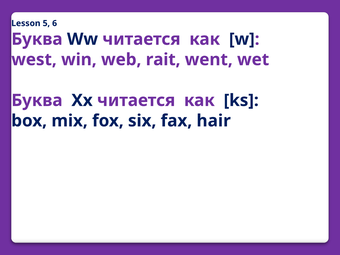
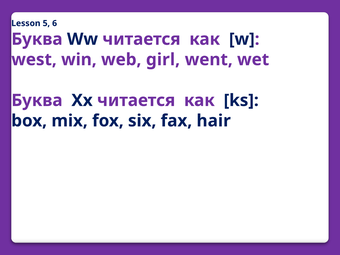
rait: rait -> girl (163, 60)
